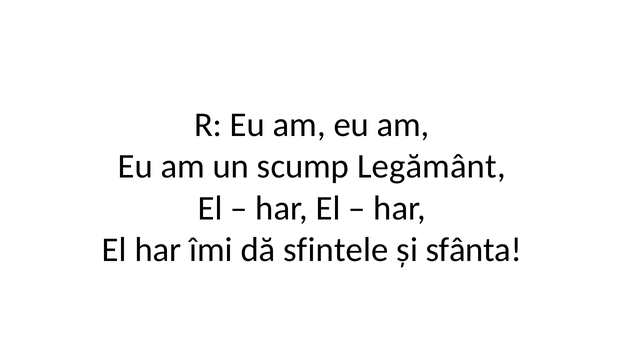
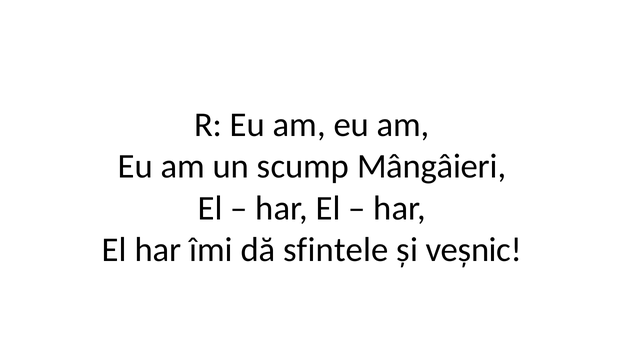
Legământ: Legământ -> Mângâieri (432, 166)
sfânta: sfânta -> veșnic (474, 250)
